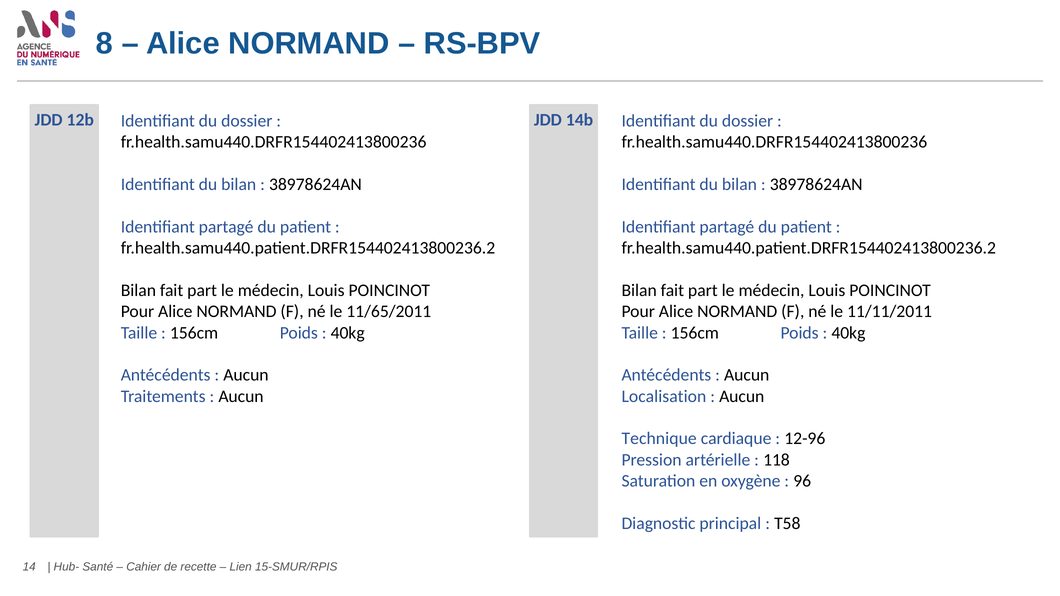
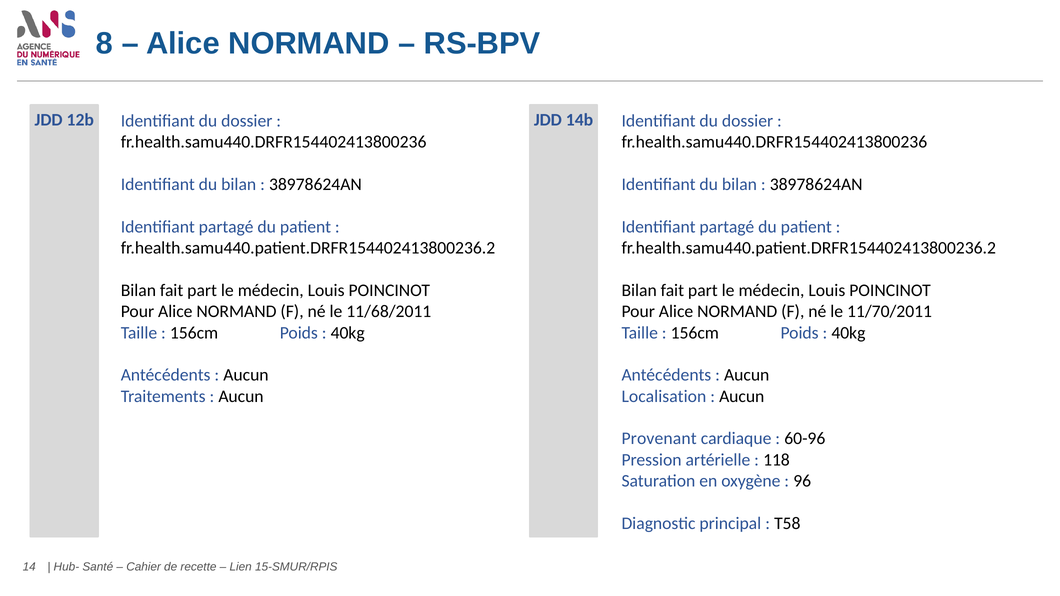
11/65/2011: 11/65/2011 -> 11/68/2011 (389, 312)
11/11/2011: 11/11/2011 -> 11/70/2011 (890, 312)
Technique: Technique -> Provenant (659, 439)
12-96: 12-96 -> 60-96 (805, 439)
